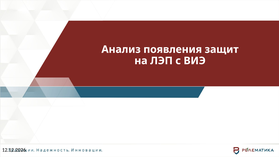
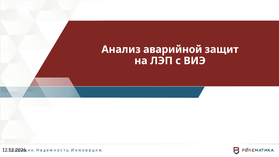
появления: появления -> аварийной (173, 49)
